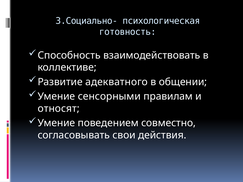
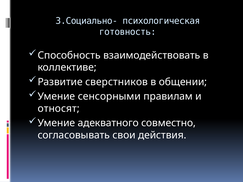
адекватного: адекватного -> сверстников (117, 82)
поведением: поведением -> адекватного (108, 123)
